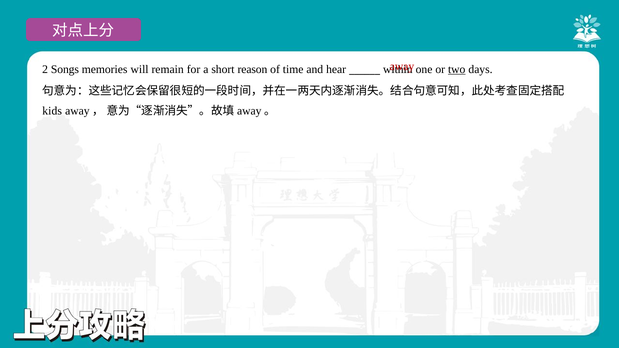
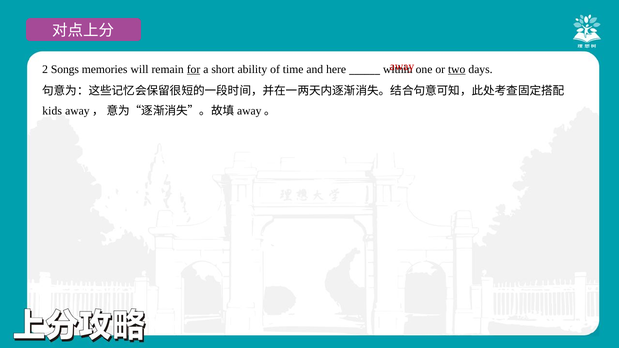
for underline: none -> present (194, 69)
reason: reason -> ability (252, 69)
hear: hear -> here (336, 69)
